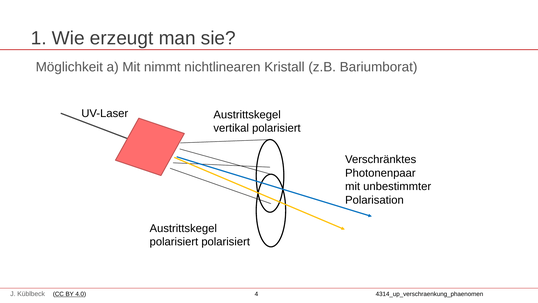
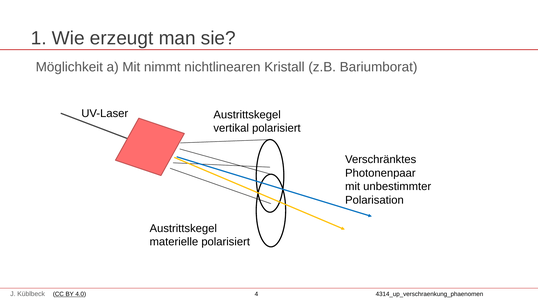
polarisiert: polarisiert -> materielle (174, 242)
